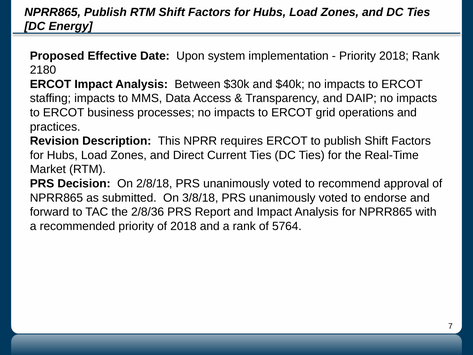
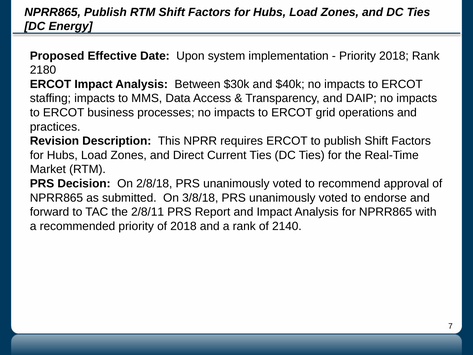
2/8/36: 2/8/36 -> 2/8/11 (148, 212)
5764: 5764 -> 2140 (287, 226)
